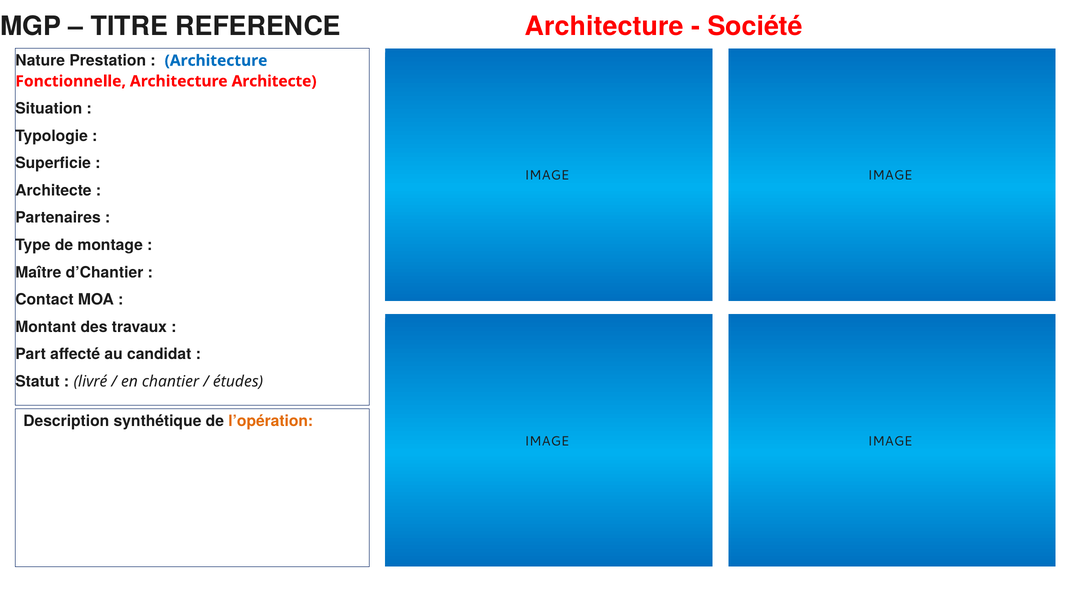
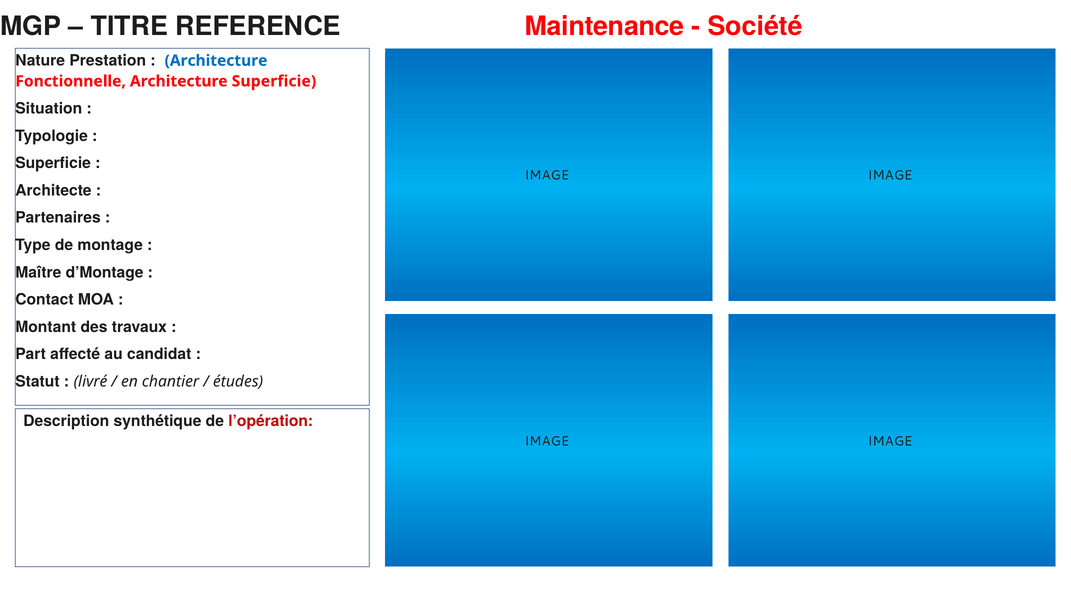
Architecture: Architecture -> Maintenance (604, 26)
Architecture Architecte: Architecte -> Superficie (274, 81)
d’Chantier: d’Chantier -> d’Montage (105, 273)
l’opération colour: orange -> red (271, 421)
